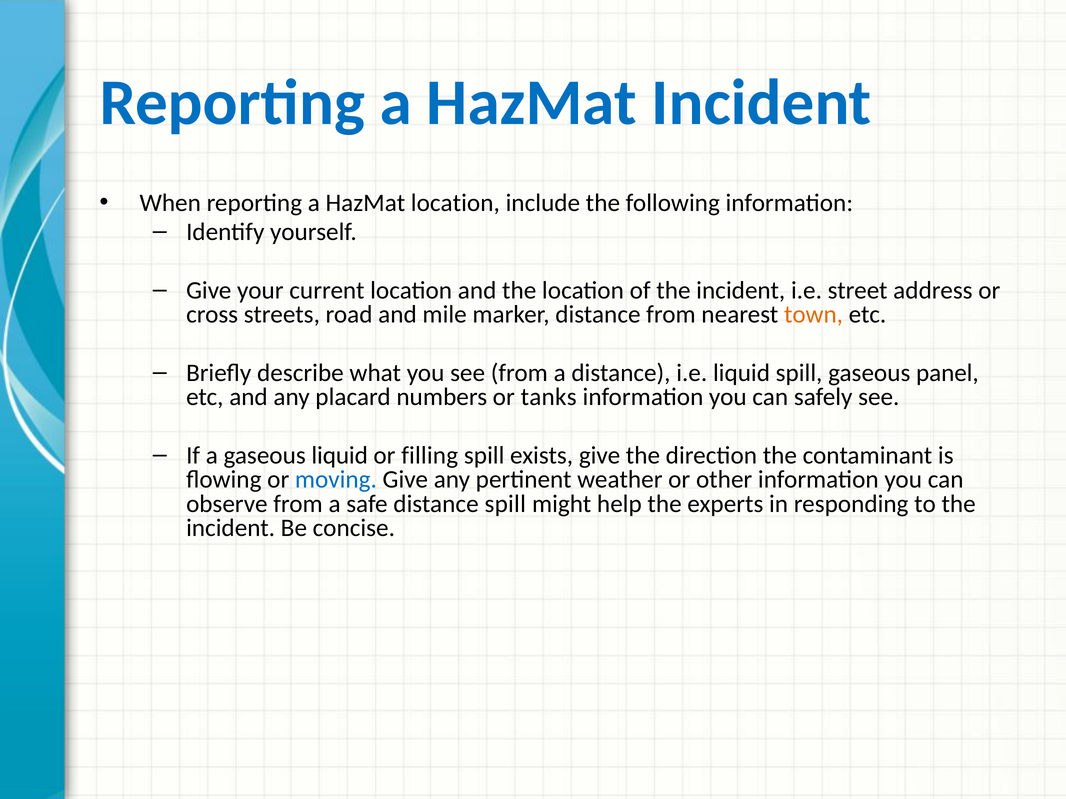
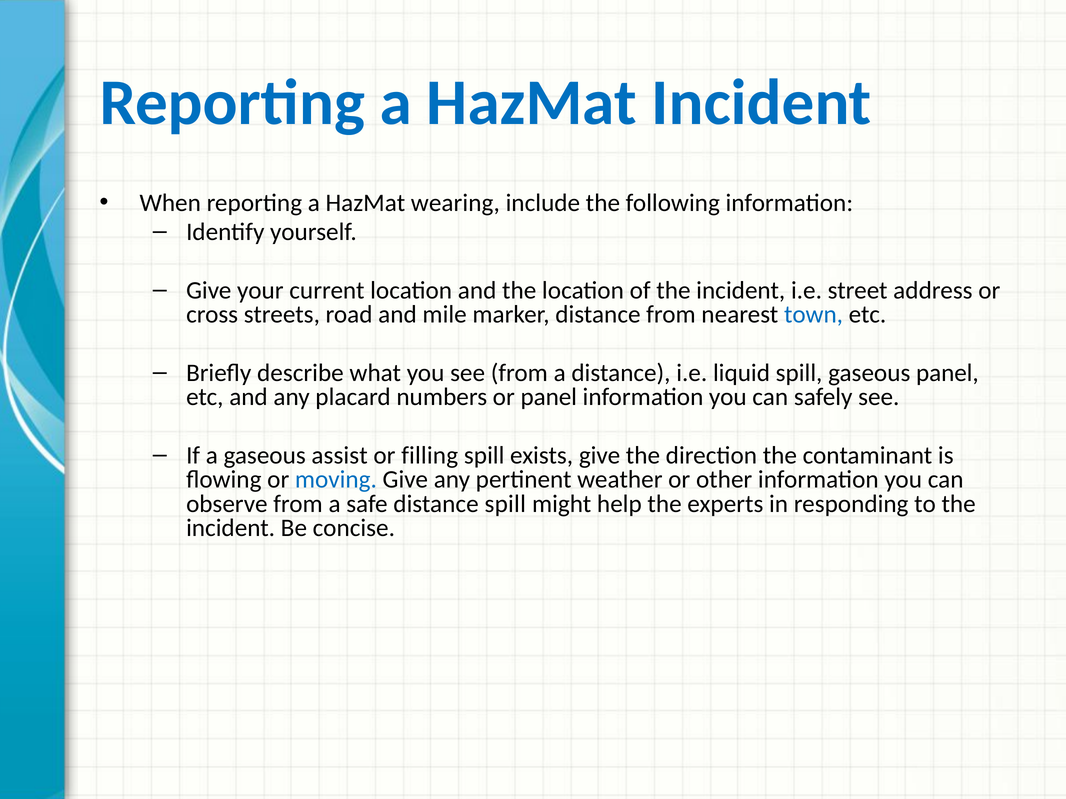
HazMat location: location -> wearing (455, 203)
town colour: orange -> blue (813, 315)
or tanks: tanks -> panel (549, 397)
gaseous liquid: liquid -> assist (340, 456)
